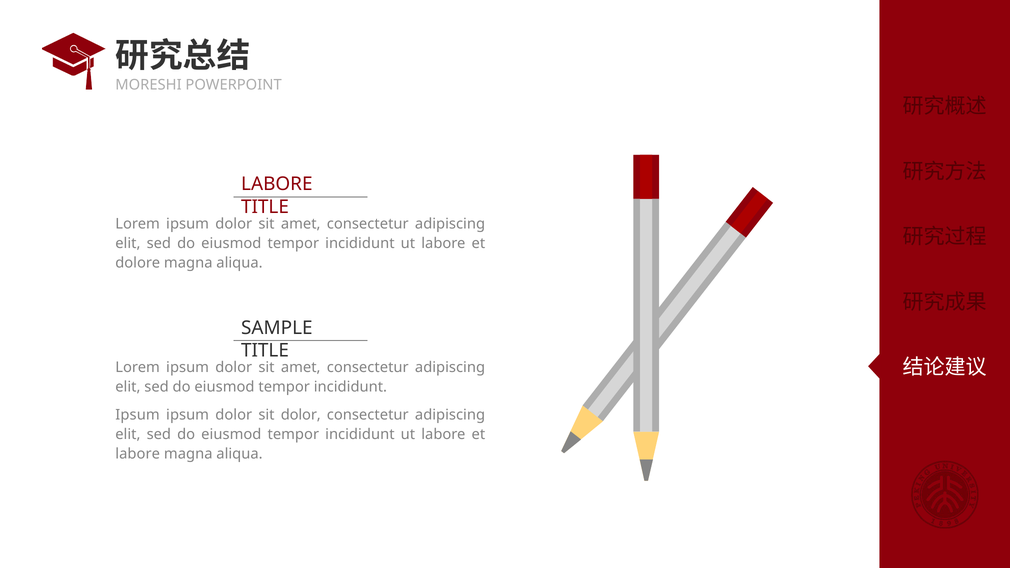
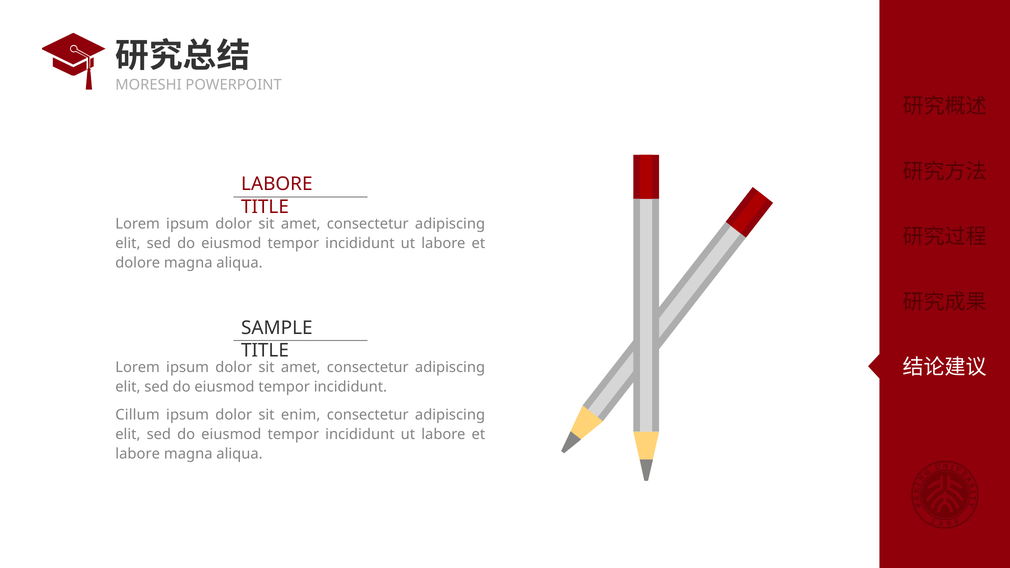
Ipsum: Ipsum -> Cillum (138, 415)
sit dolor: dolor -> enim (301, 415)
